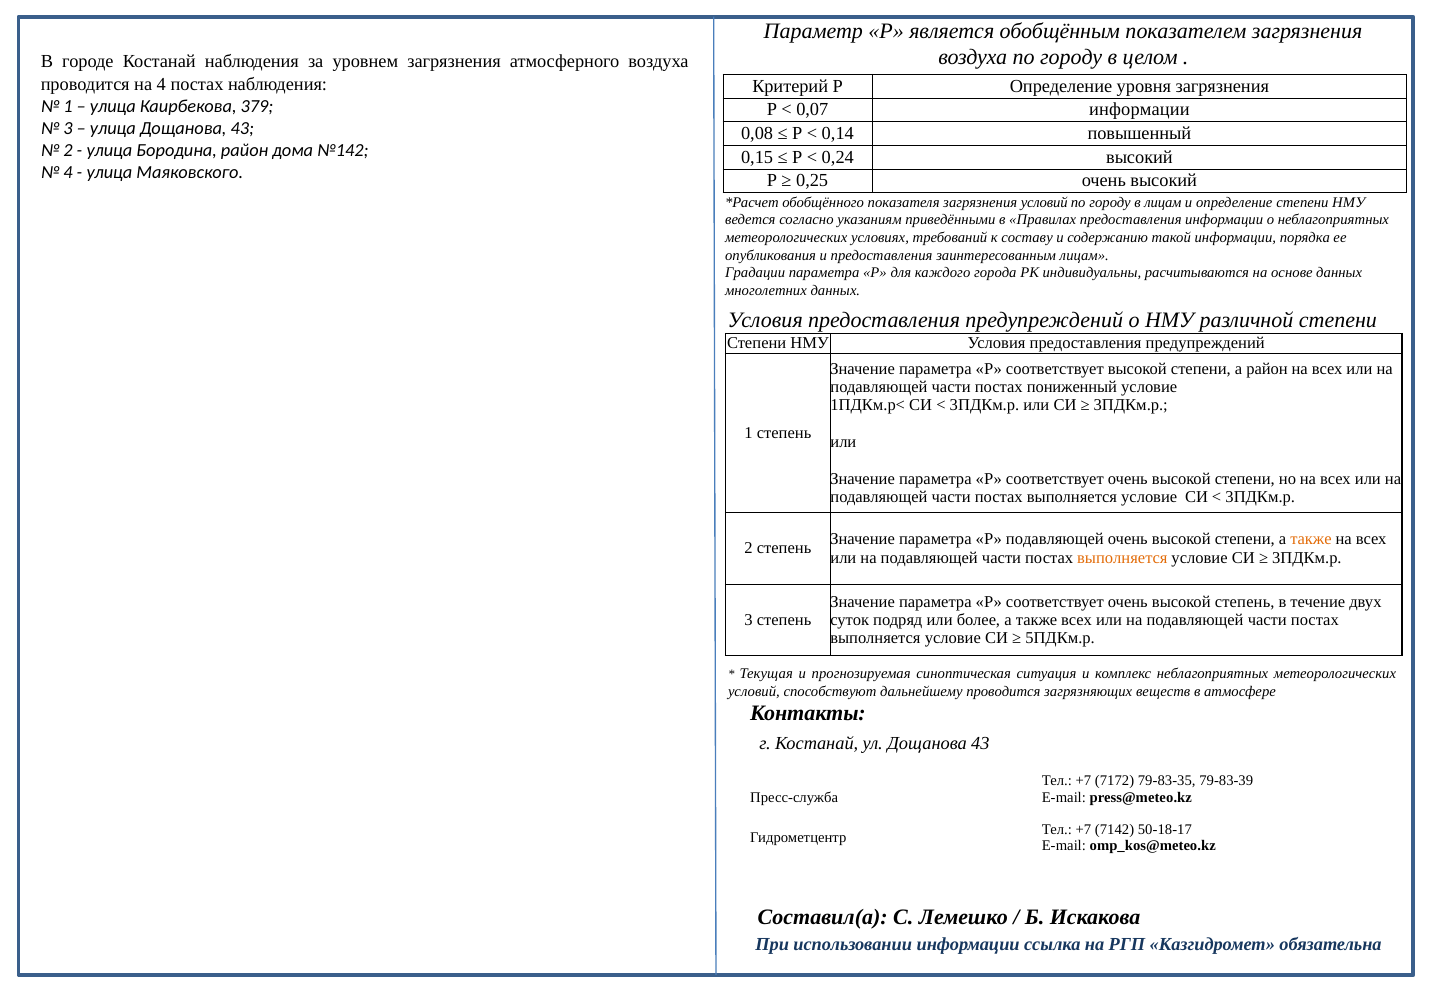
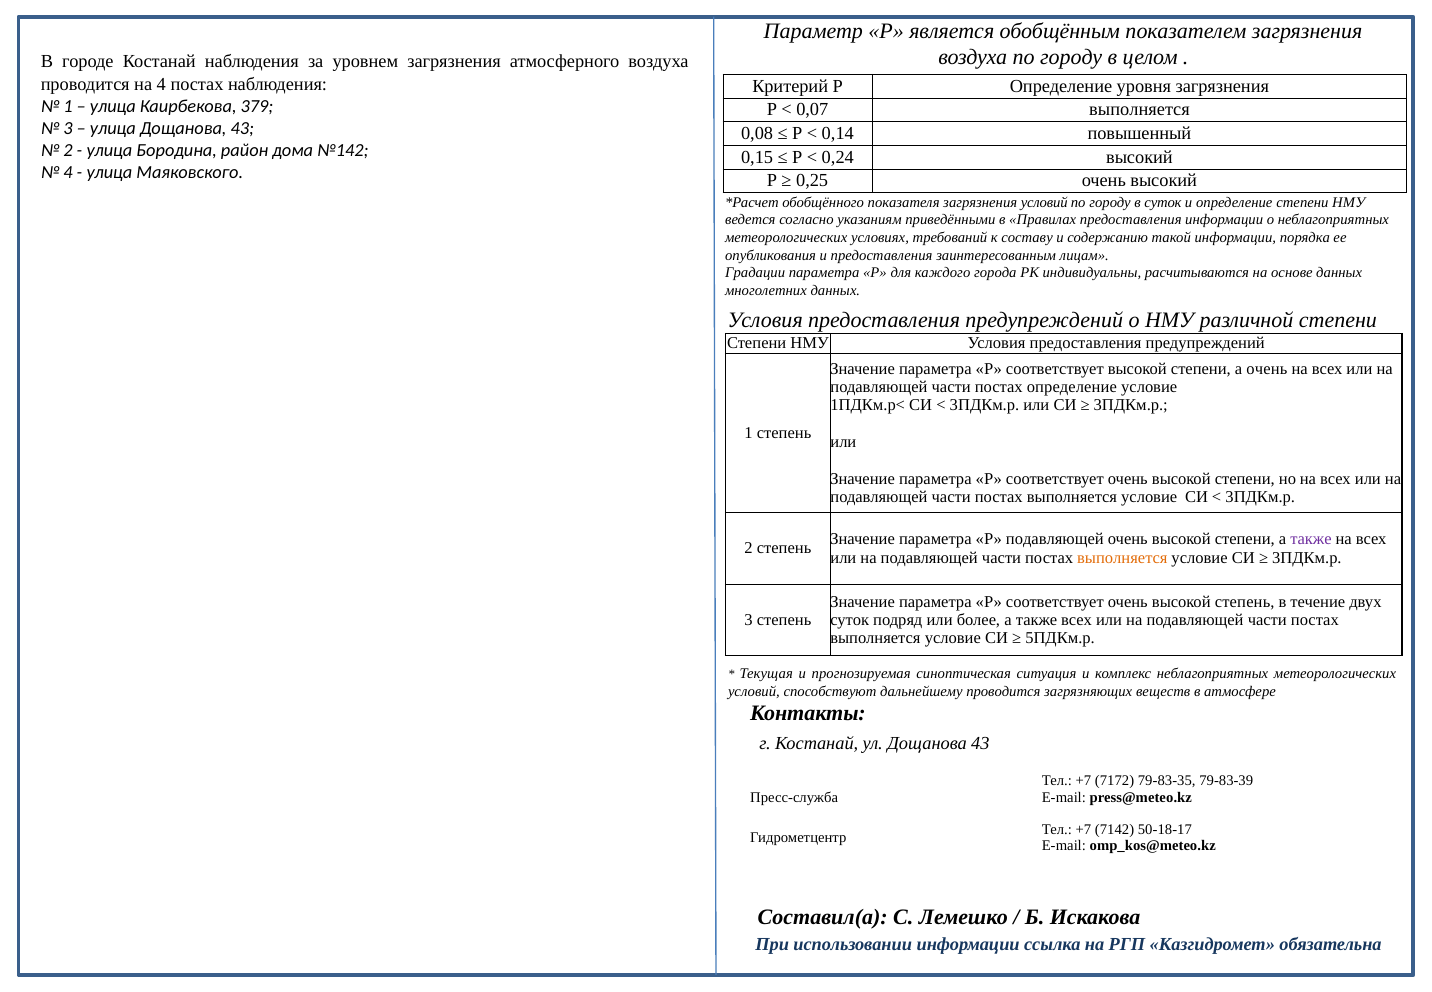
0,07 информации: информации -> выполняется (1139, 110)
в лицам: лицам -> суток (1163, 202)
а район: район -> очень (1267, 369)
постах пониженный: пониженный -> определение (1072, 387)
также colour: orange -> purple (1311, 539)
